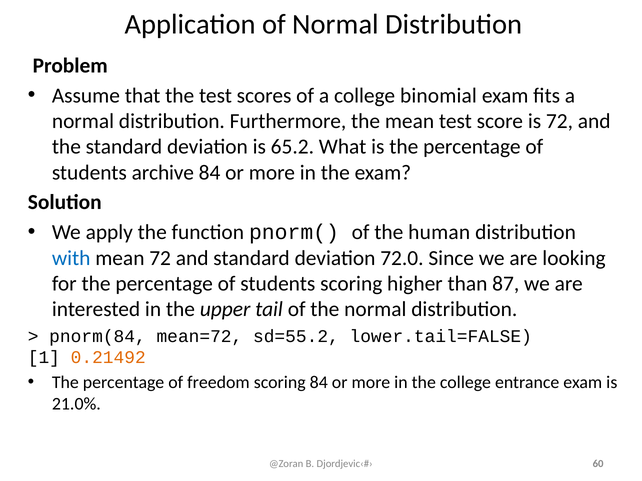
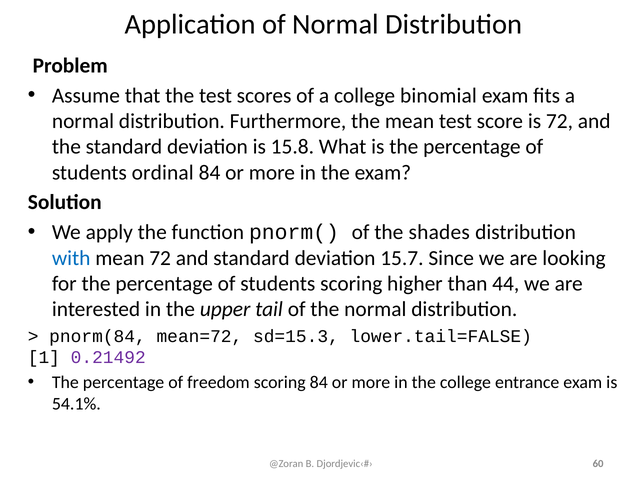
65.2: 65.2 -> 15.8 (292, 147)
archive: archive -> ordinal (163, 173)
human: human -> shades (439, 233)
72.0: 72.0 -> 15.7 (402, 258)
87: 87 -> 44 (506, 284)
sd=55.2: sd=55.2 -> sd=15.3 (296, 337)
0.21492 colour: orange -> purple (108, 358)
21.0%: 21.0% -> 54.1% (76, 404)
